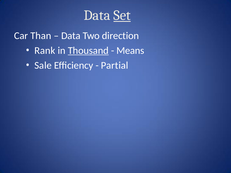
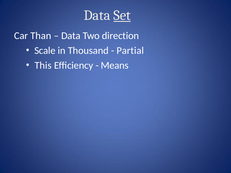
Rank: Rank -> Scale (45, 51)
Thousand underline: present -> none (88, 51)
Means: Means -> Partial (130, 51)
Sale: Sale -> This (43, 65)
Partial: Partial -> Means (115, 65)
